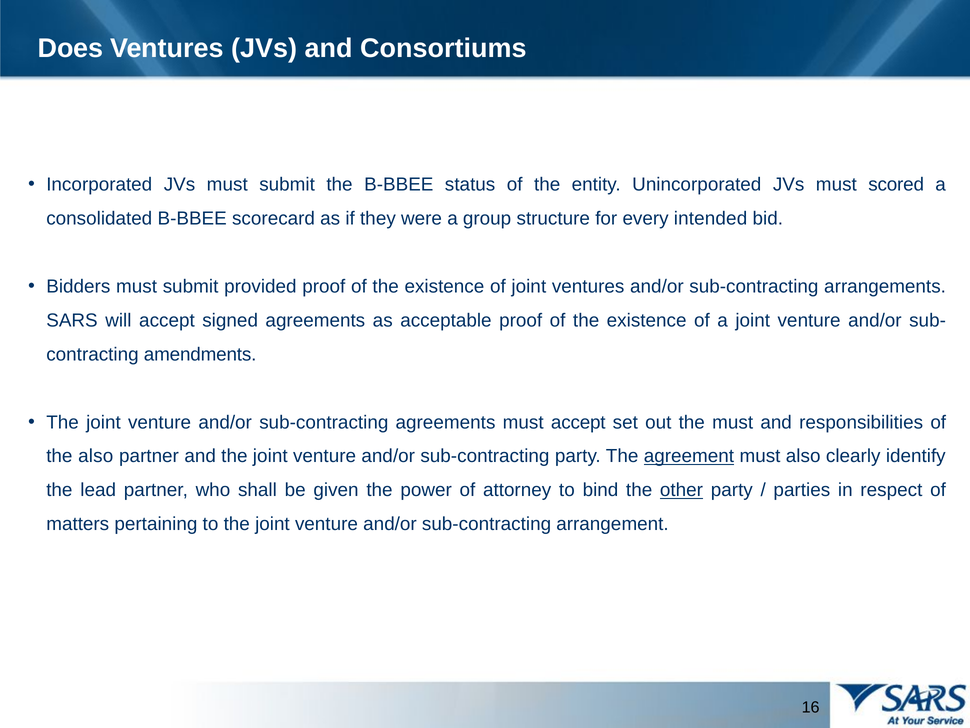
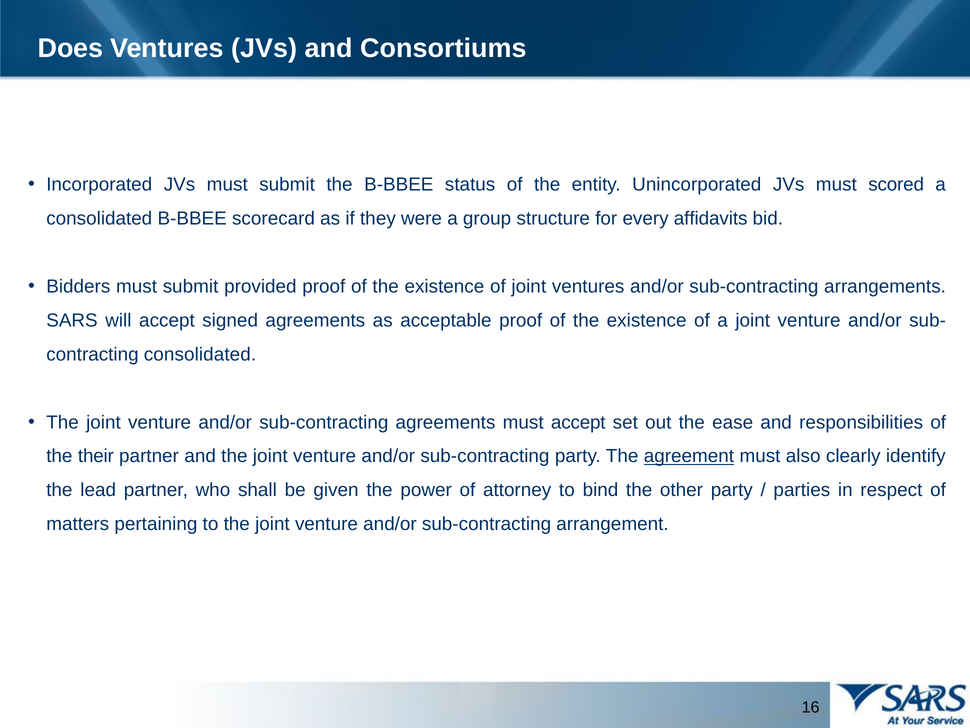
intended: intended -> affidavits (711, 218)
amendments: amendments -> consolidated (200, 354)
the must: must -> ease (733, 422)
the also: also -> their (96, 456)
other underline: present -> none (681, 490)
